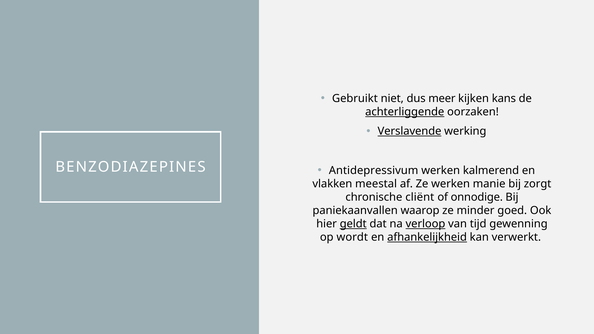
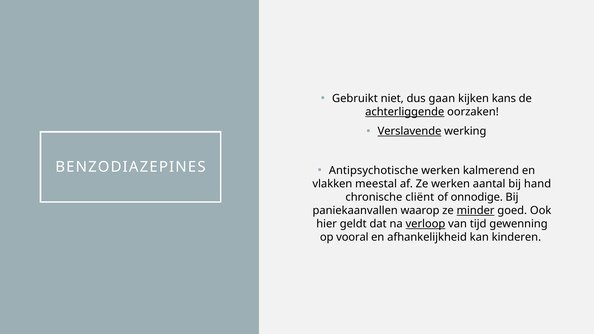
meer: meer -> gaan (442, 98)
Antidepressivum: Antidepressivum -> Antipsychotische (374, 170)
manie: manie -> aantal (489, 184)
zorgt: zorgt -> hand (538, 184)
minder underline: none -> present (476, 211)
geldt underline: present -> none (353, 224)
wordt: wordt -> vooral (352, 237)
afhankelijkheid underline: present -> none (427, 237)
verwerkt: verwerkt -> kinderen (516, 237)
